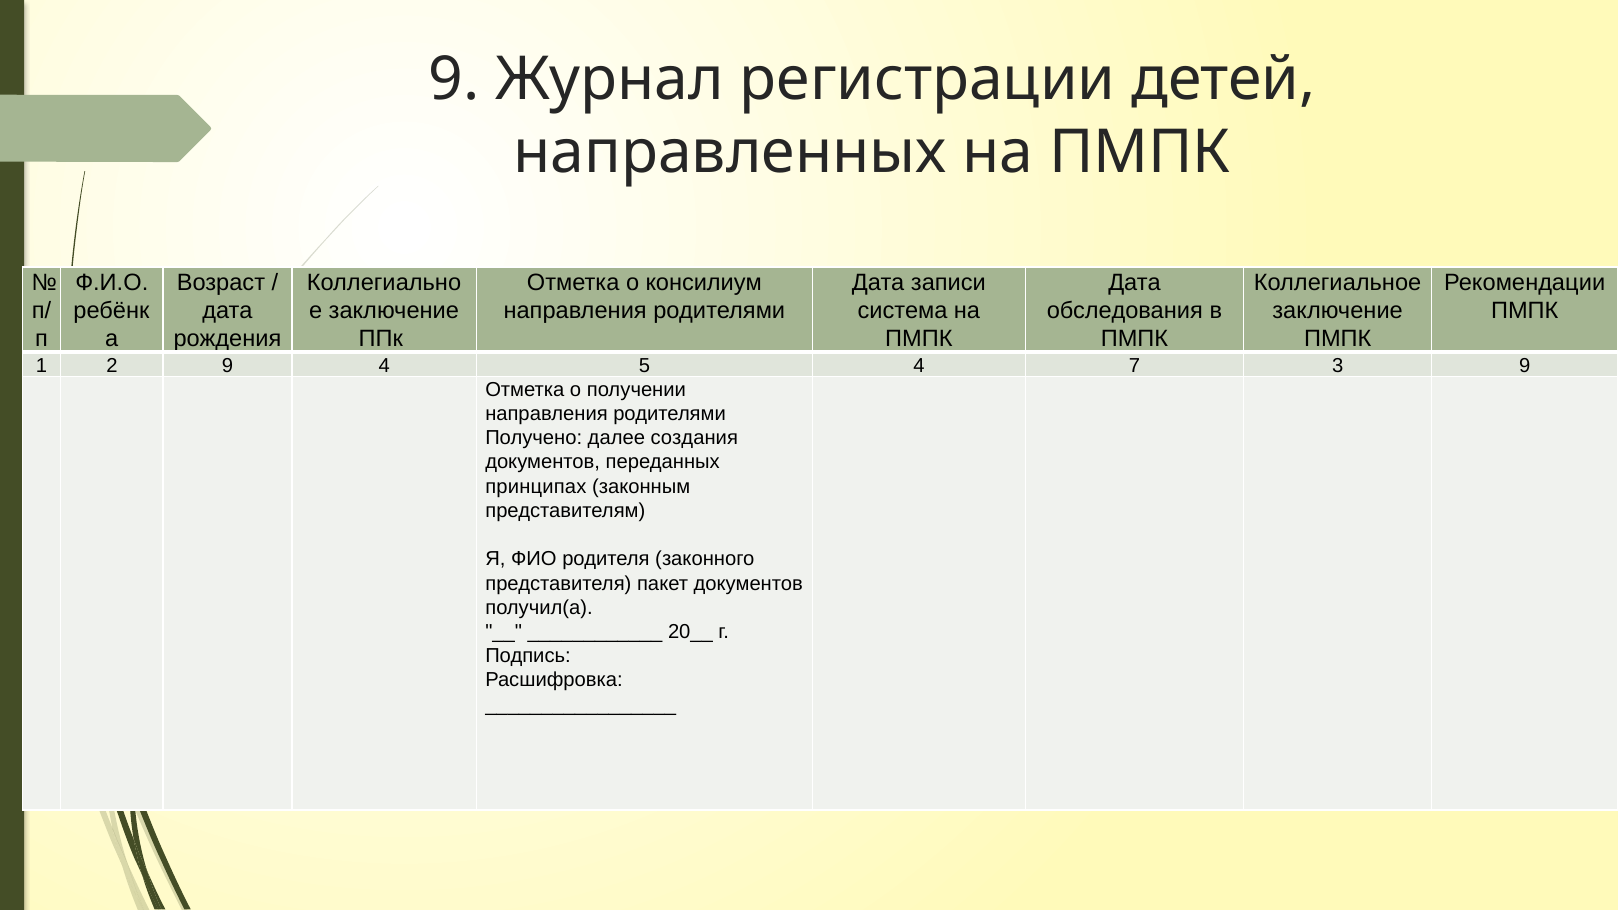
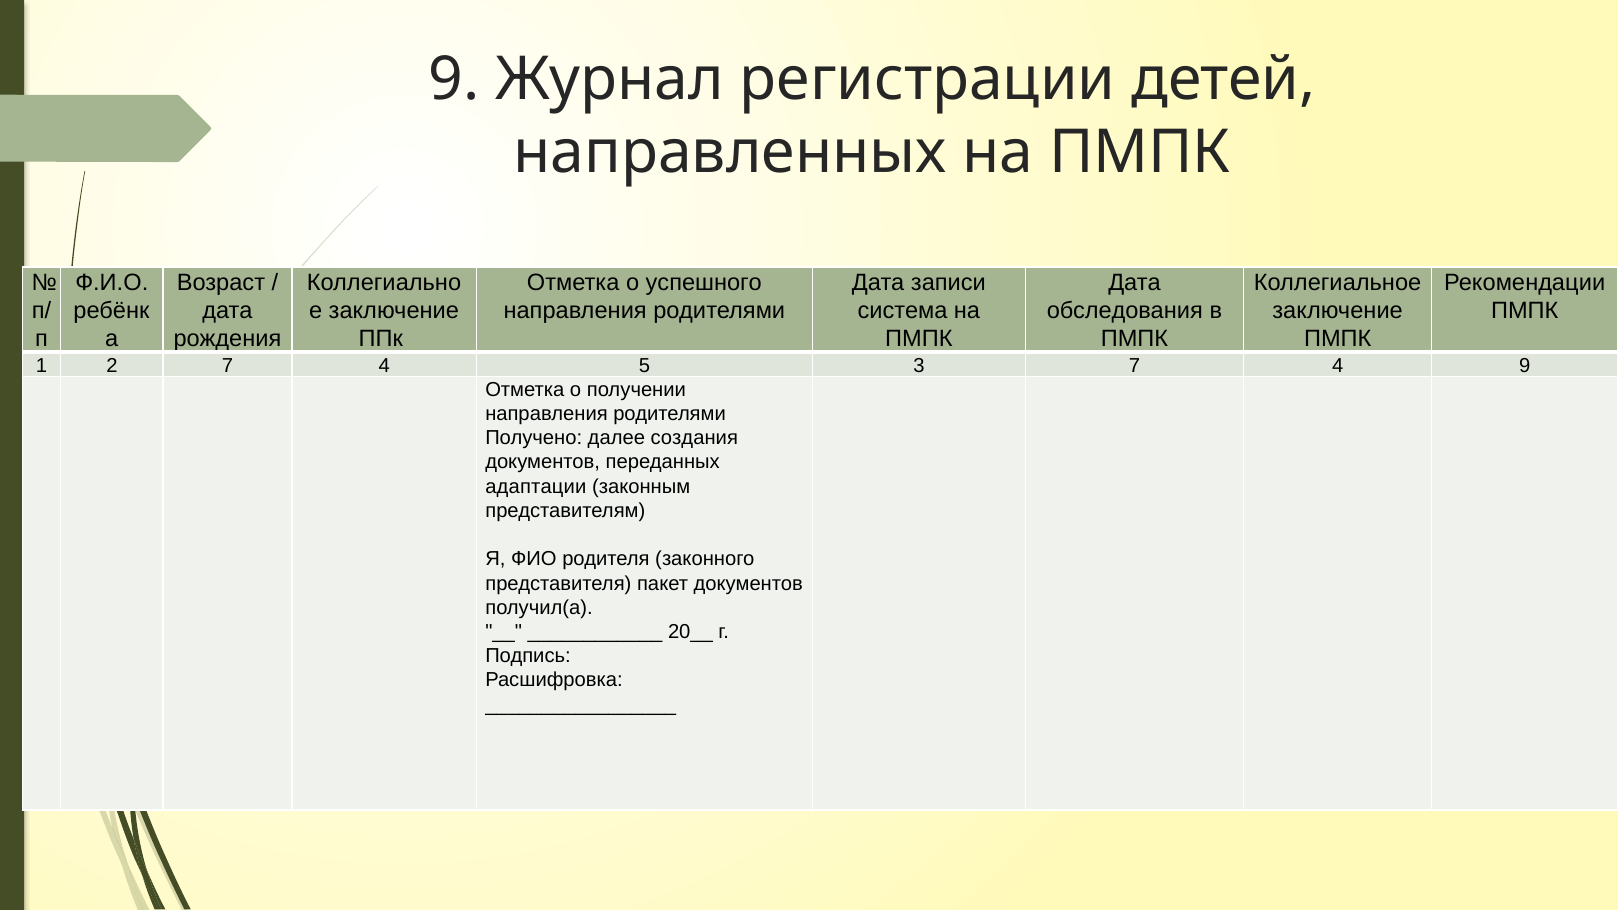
консилиум: консилиум -> успешного (704, 283)
2 9: 9 -> 7 (228, 365)
5 4: 4 -> 3 (919, 365)
3: 3 -> 4 (1338, 365)
принципах: принципах -> адаптации (536, 487)
